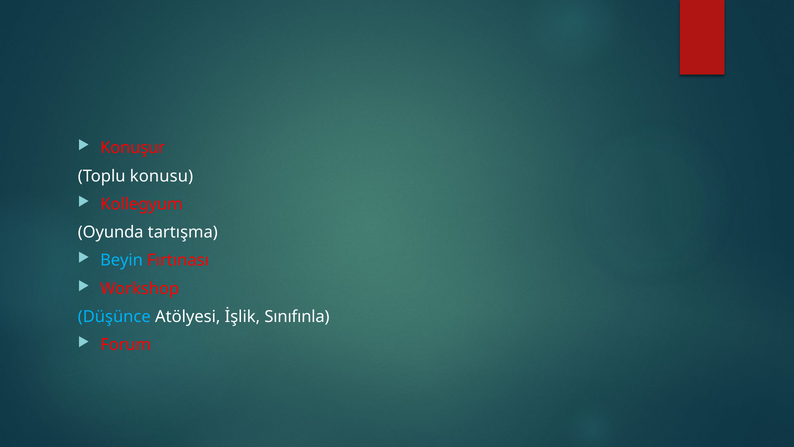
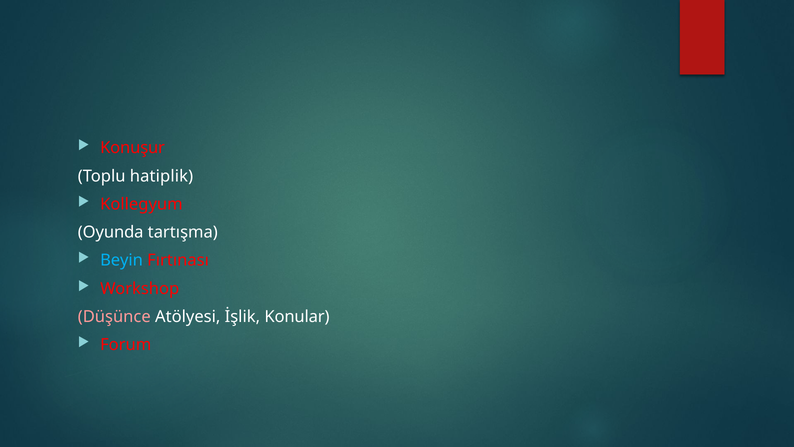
konusu: konusu -> hatiplik (162, 176)
Düşünce colour: light blue -> pink (114, 317)
Sınıfınla: Sınıfınla -> Konular (297, 317)
